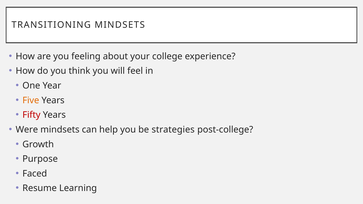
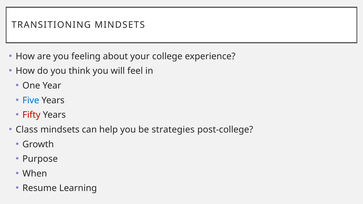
Five colour: orange -> blue (31, 100)
Were: Were -> Class (27, 130)
Faced: Faced -> When (35, 174)
